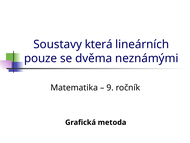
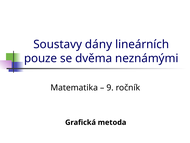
která: která -> dány (99, 44)
